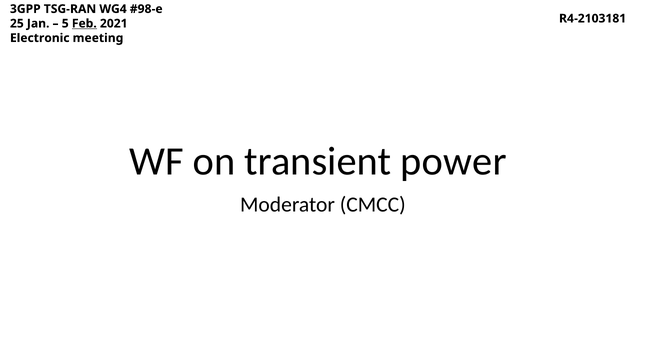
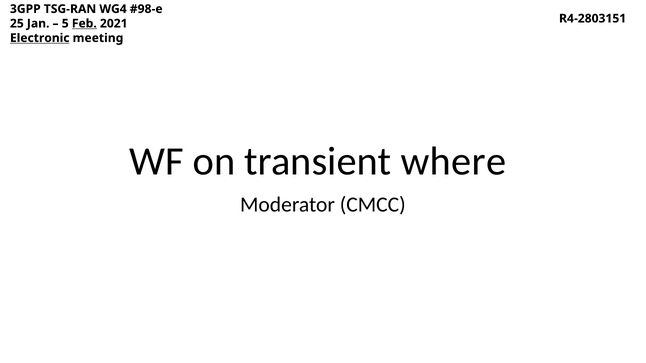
R4-2103181: R4-2103181 -> R4-2803151 (593, 18)
Electronic underline: none -> present (40, 38)
power: power -> where (453, 161)
